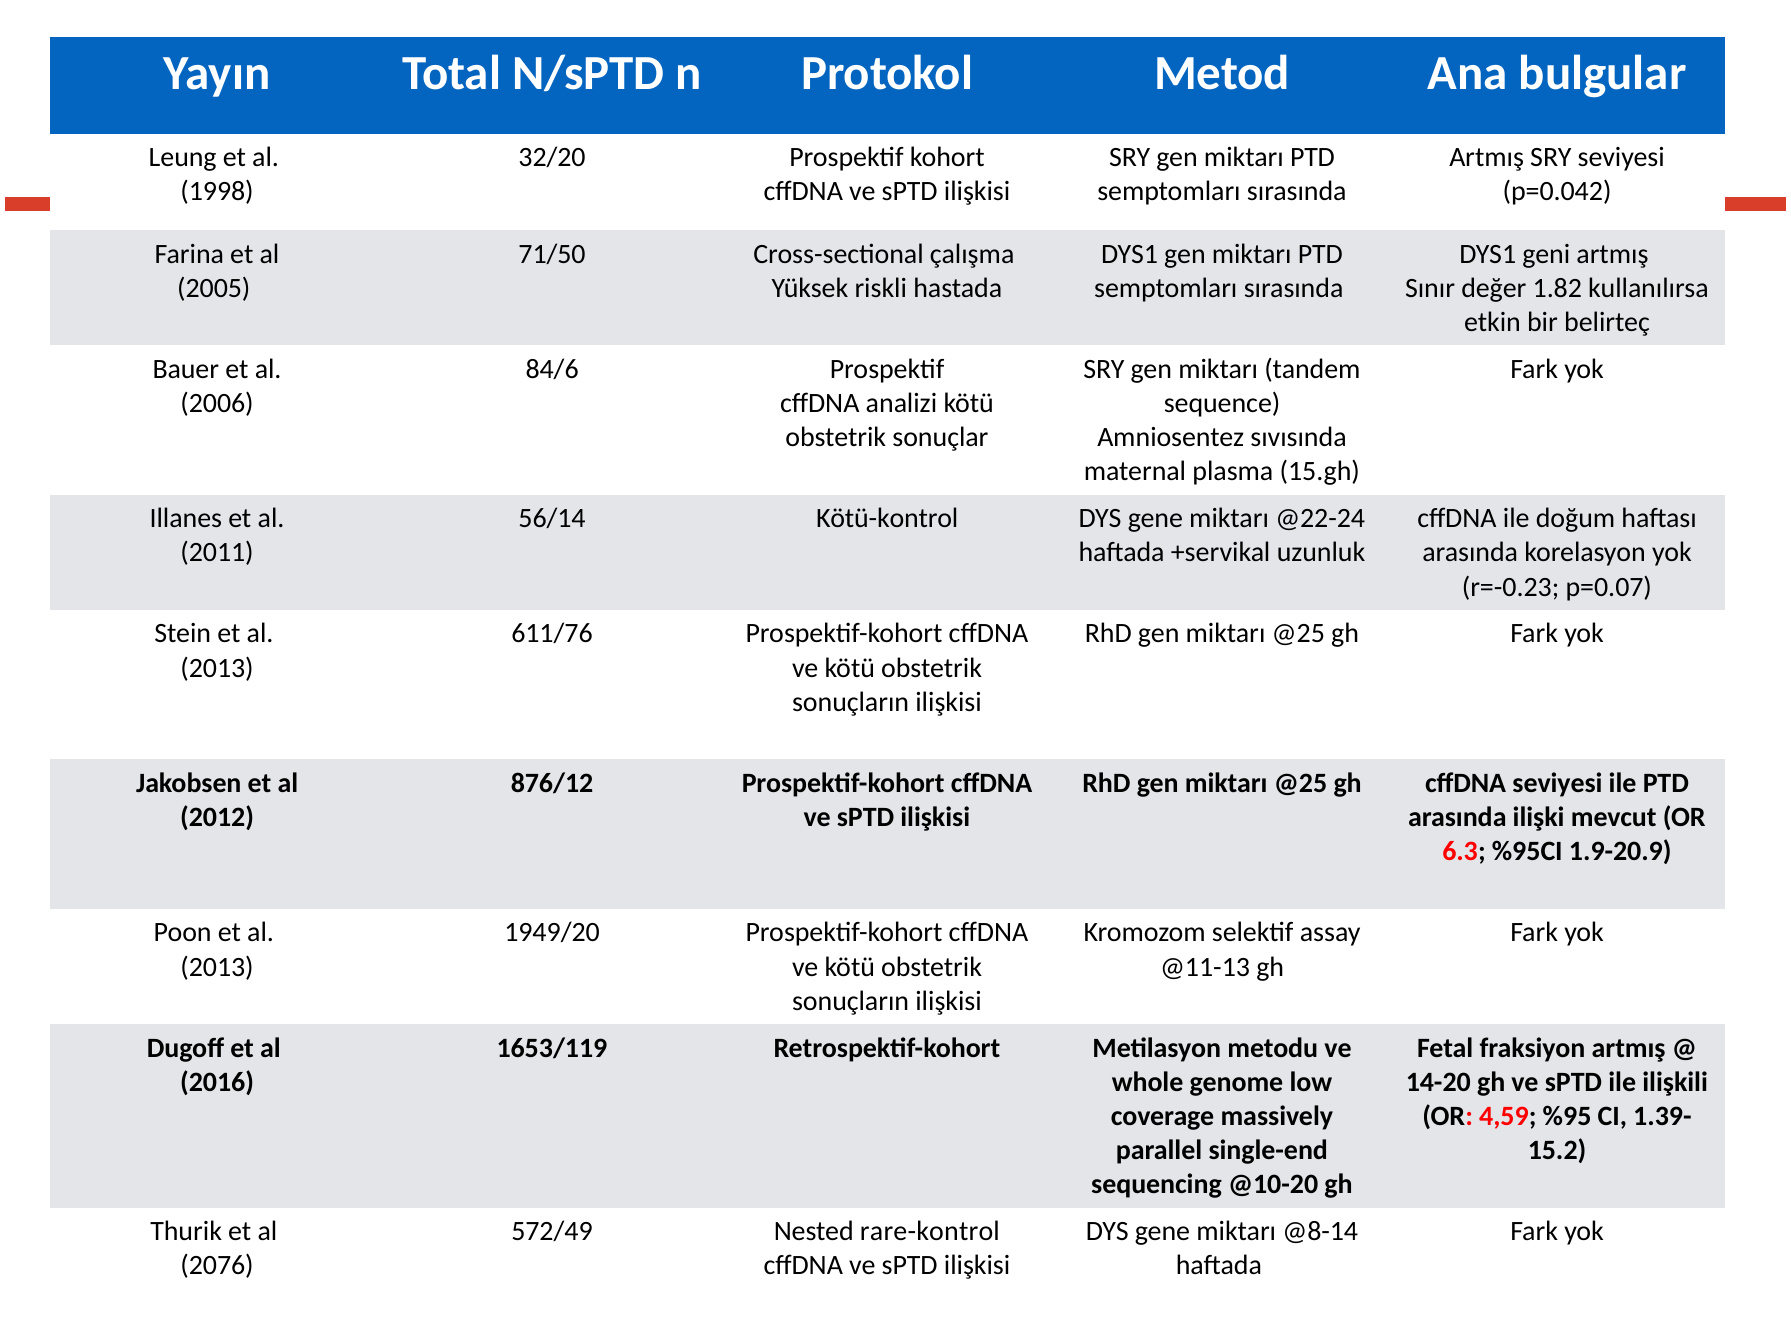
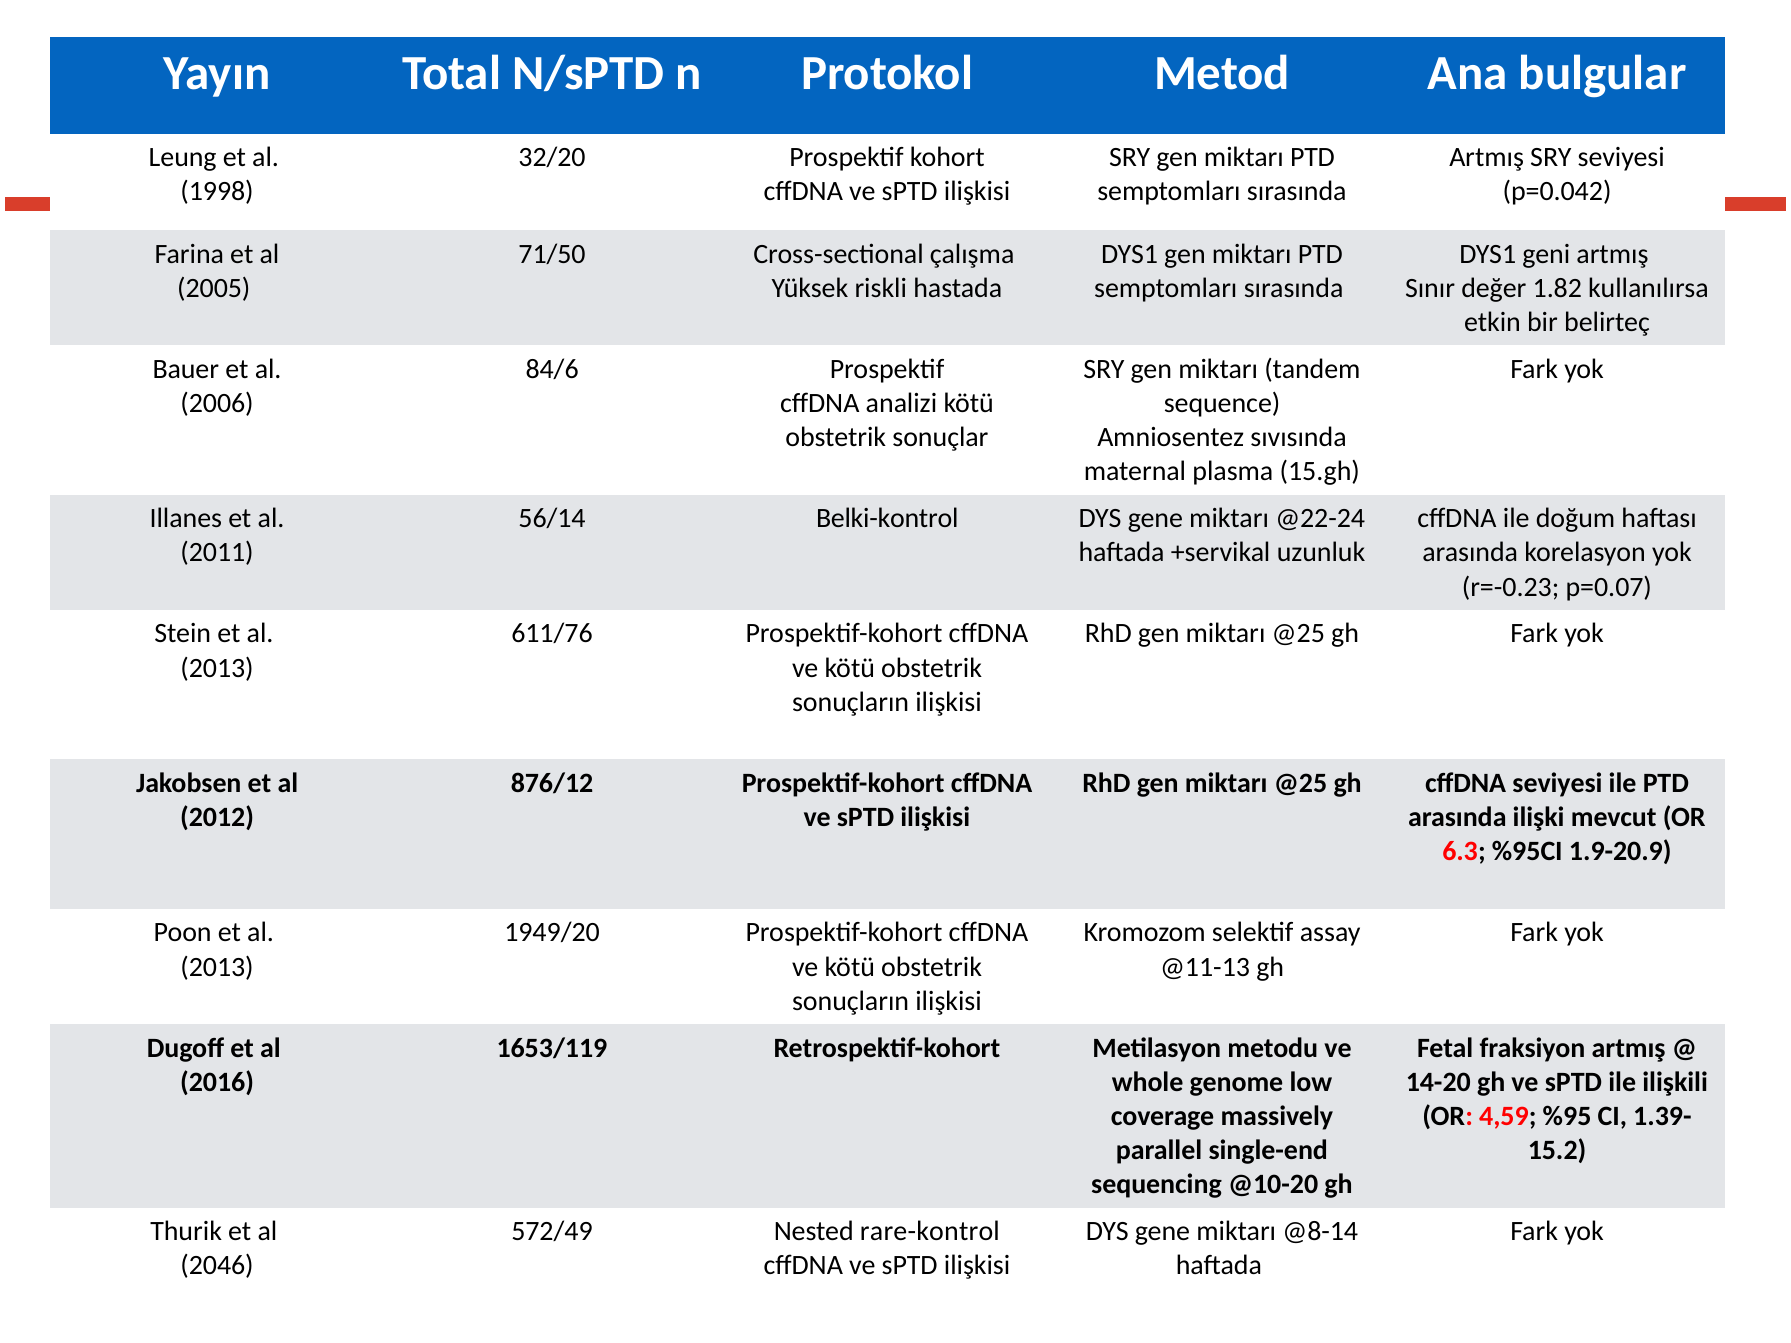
Kötü-kontrol: Kötü-kontrol -> Belki-kontrol (887, 519)
2076: 2076 -> 2046 (217, 1266)
